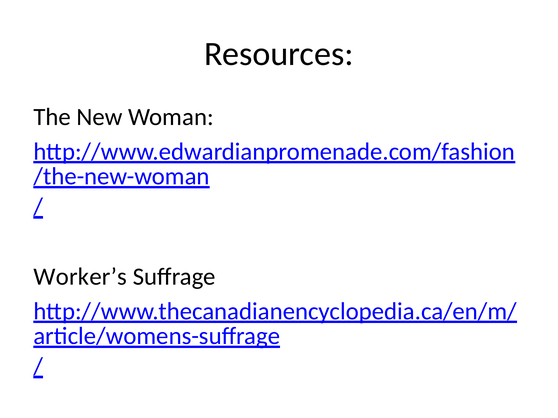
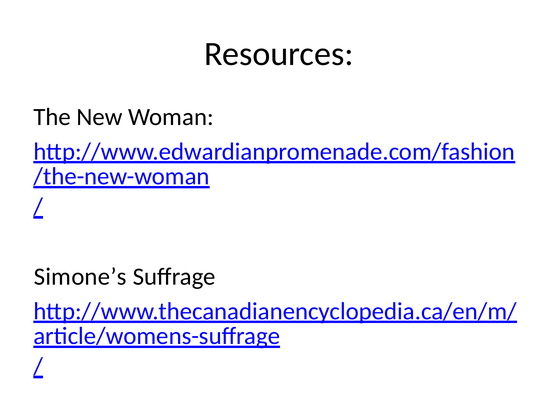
Worker’s: Worker’s -> Simone’s (80, 277)
